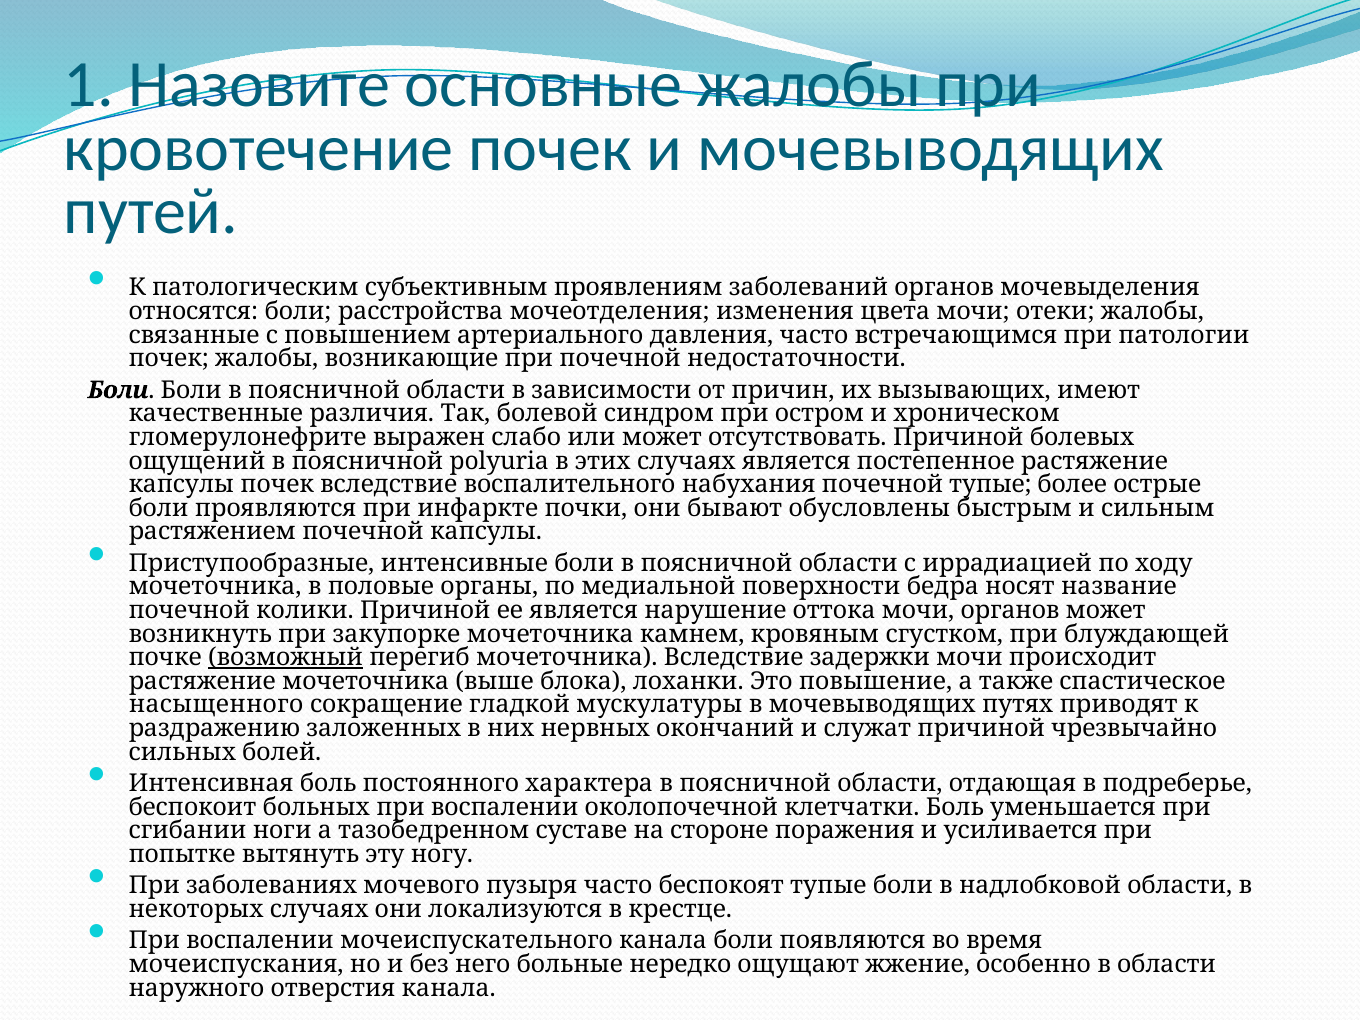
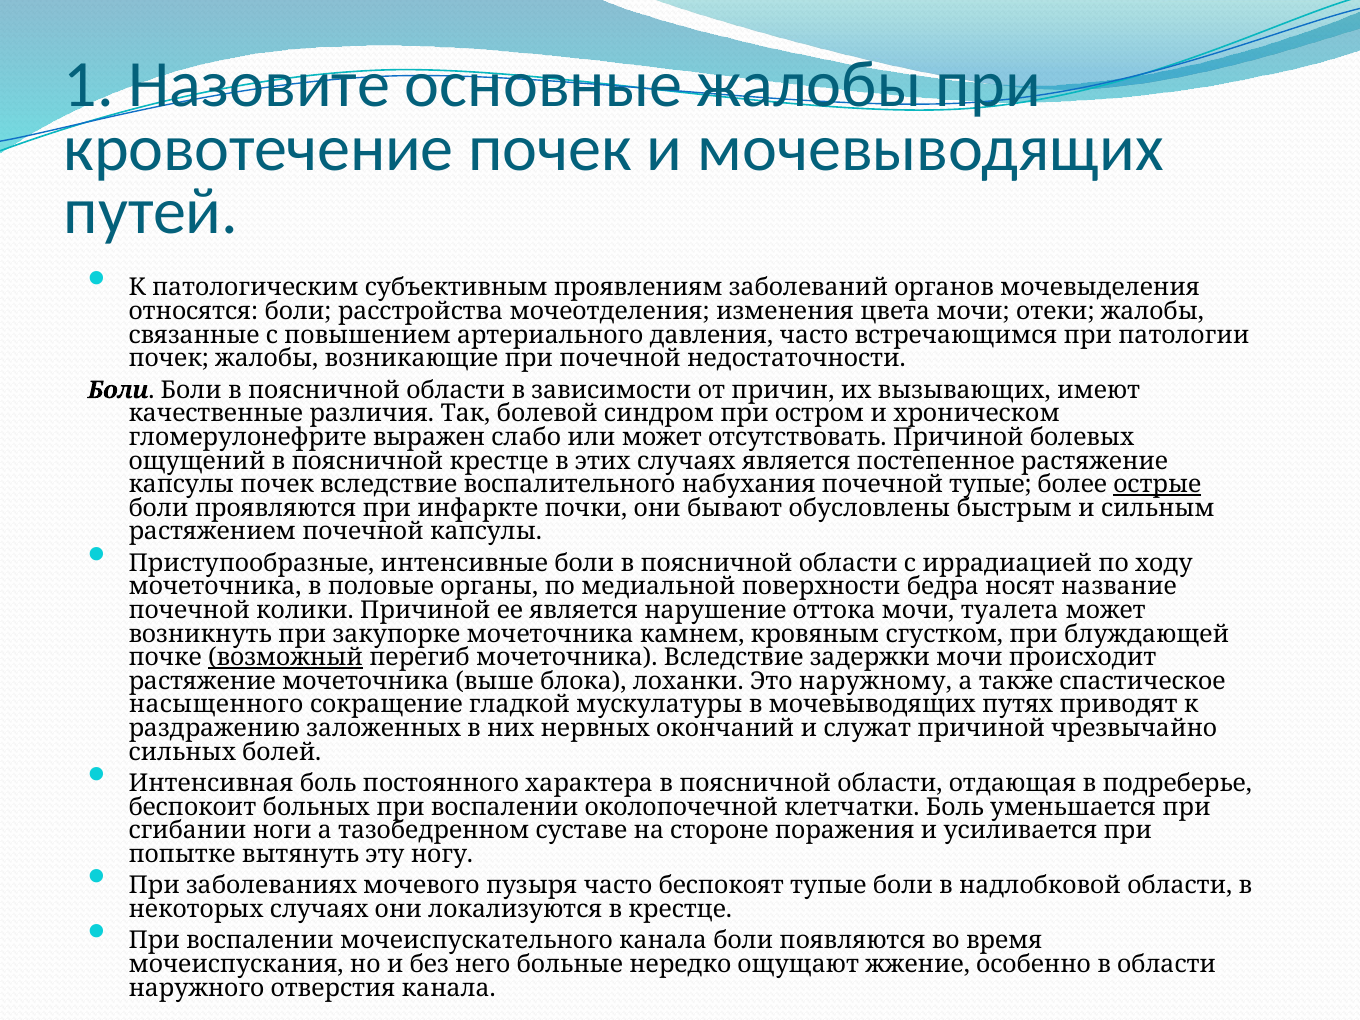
поясничной polyuria: polyuria -> крестце (499, 461)
острые underline: none -> present (1157, 485)
мочи органов: органов -> туалета (1010, 610)
повышение: повышение -> наружному (875, 681)
